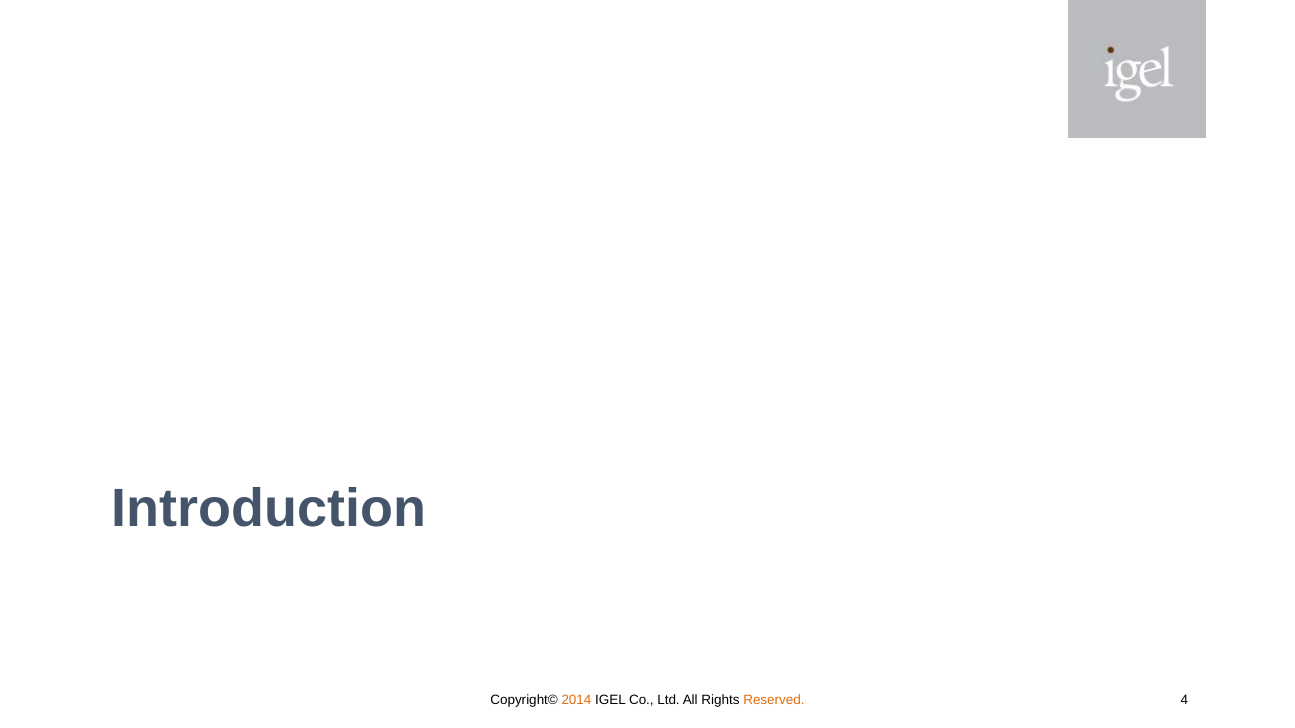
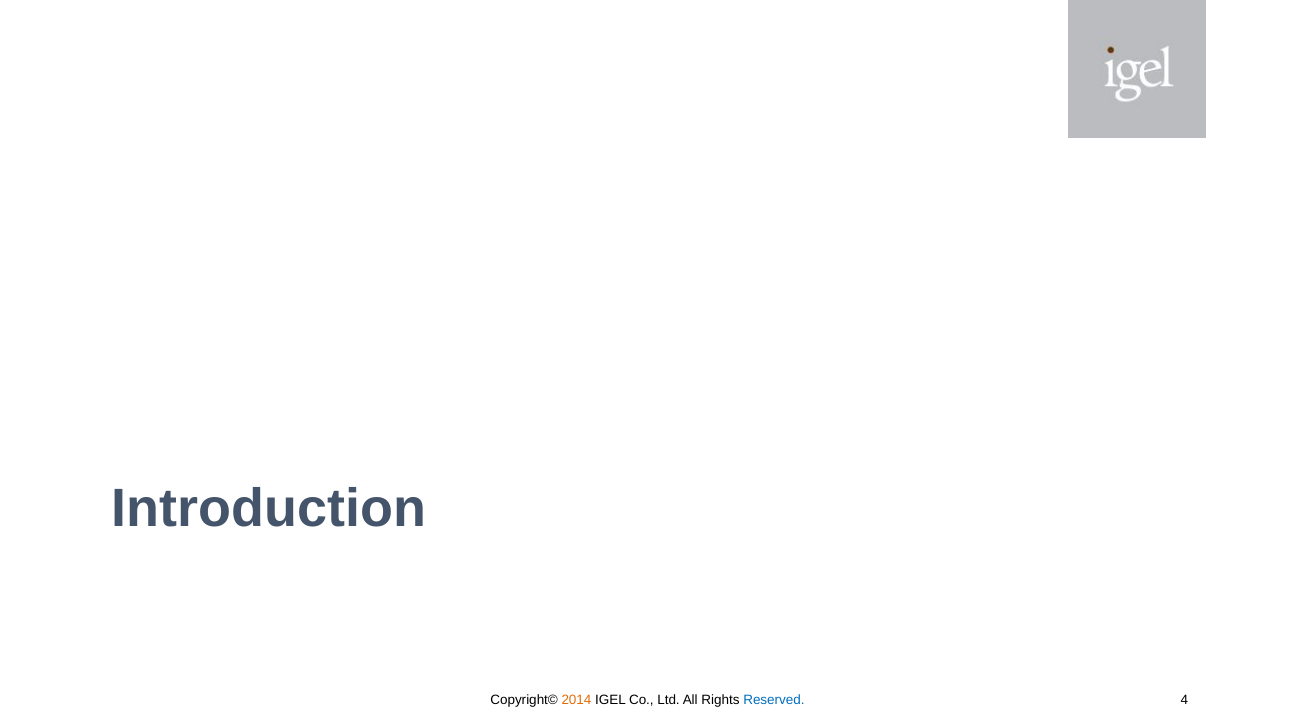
Reserved colour: orange -> blue (774, 700)
